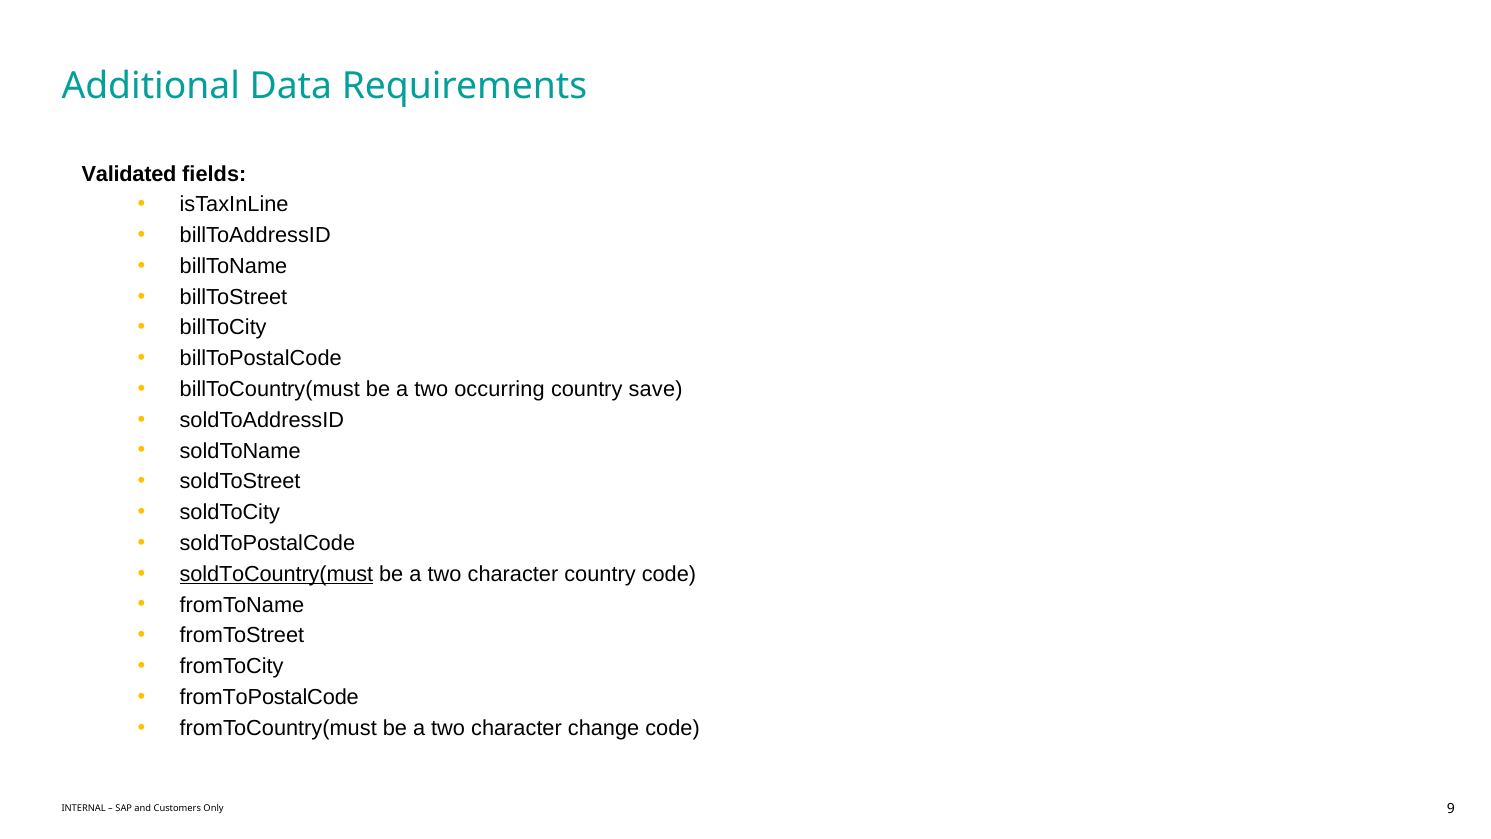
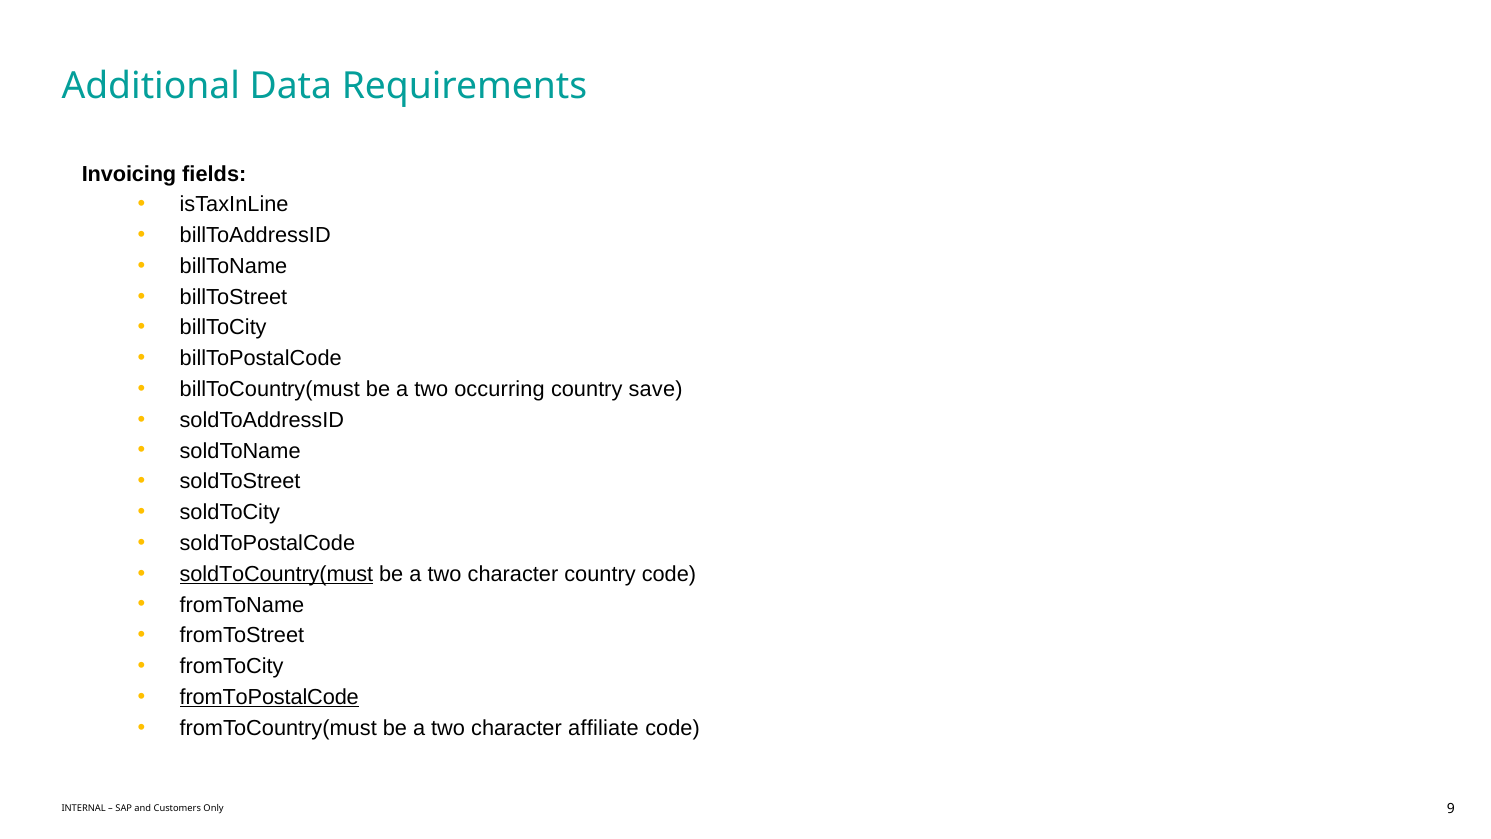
Validated: Validated -> Invoicing (129, 174)
fromToPostalCode underline: none -> present (269, 697)
change: change -> affiliate (603, 728)
